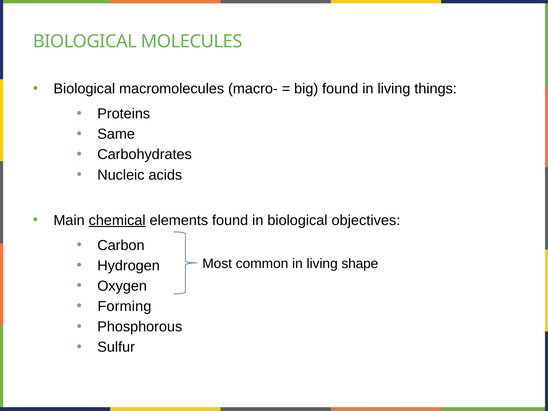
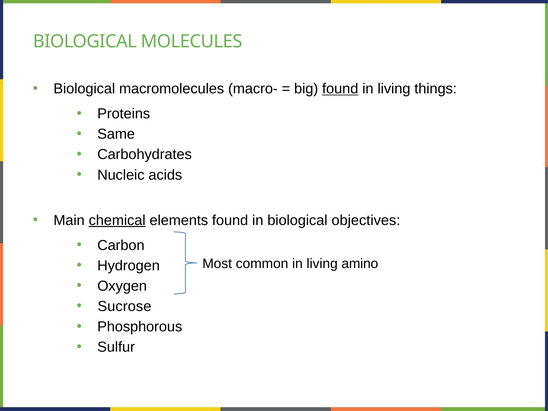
found underline: none -> present (340, 89)
shape: shape -> amino (360, 264)
Forming: Forming -> Sucrose (124, 306)
